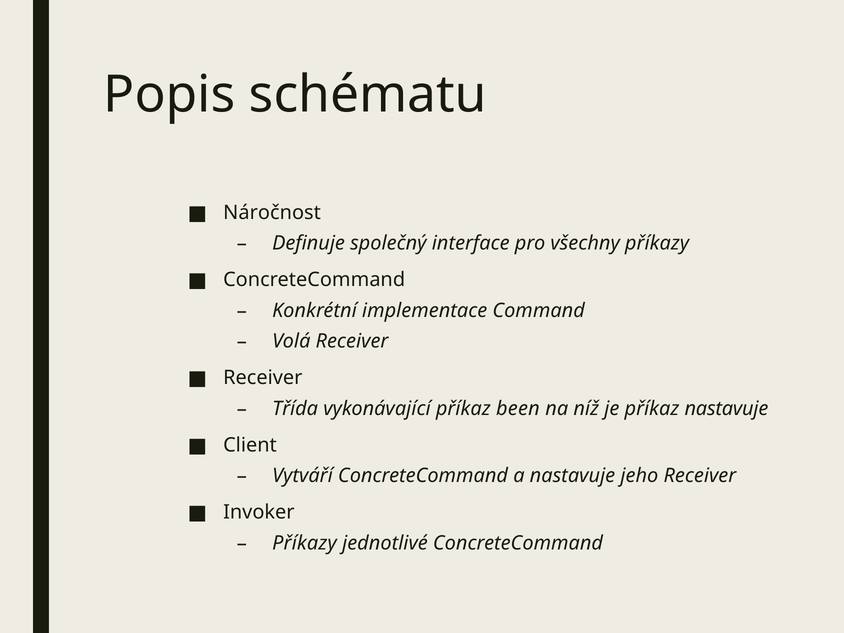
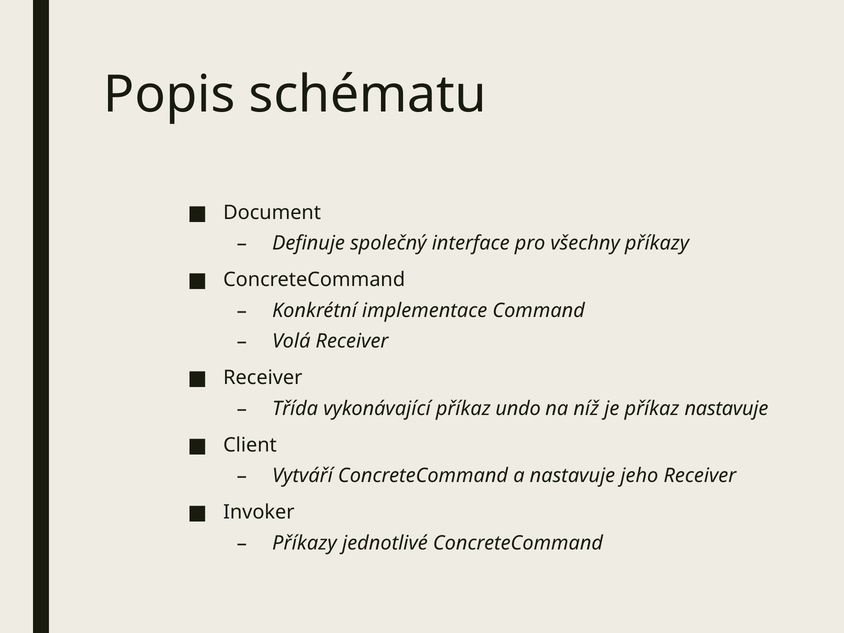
Náročnost: Náročnost -> Document (272, 213)
been: been -> undo (518, 409)
